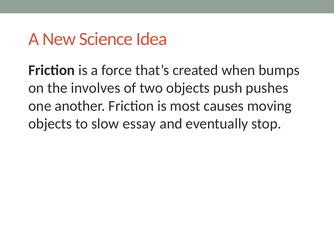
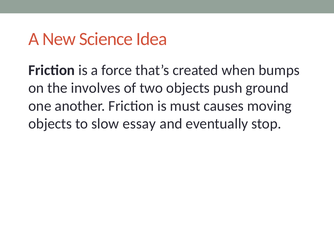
pushes: pushes -> ground (267, 88)
most: most -> must (185, 106)
